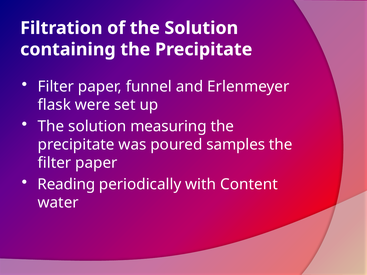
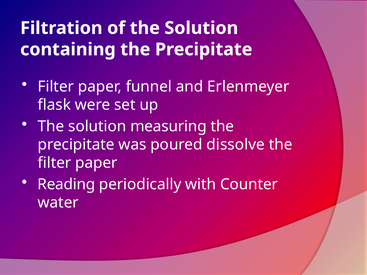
samples: samples -> dissolve (236, 145)
Content: Content -> Counter (249, 184)
